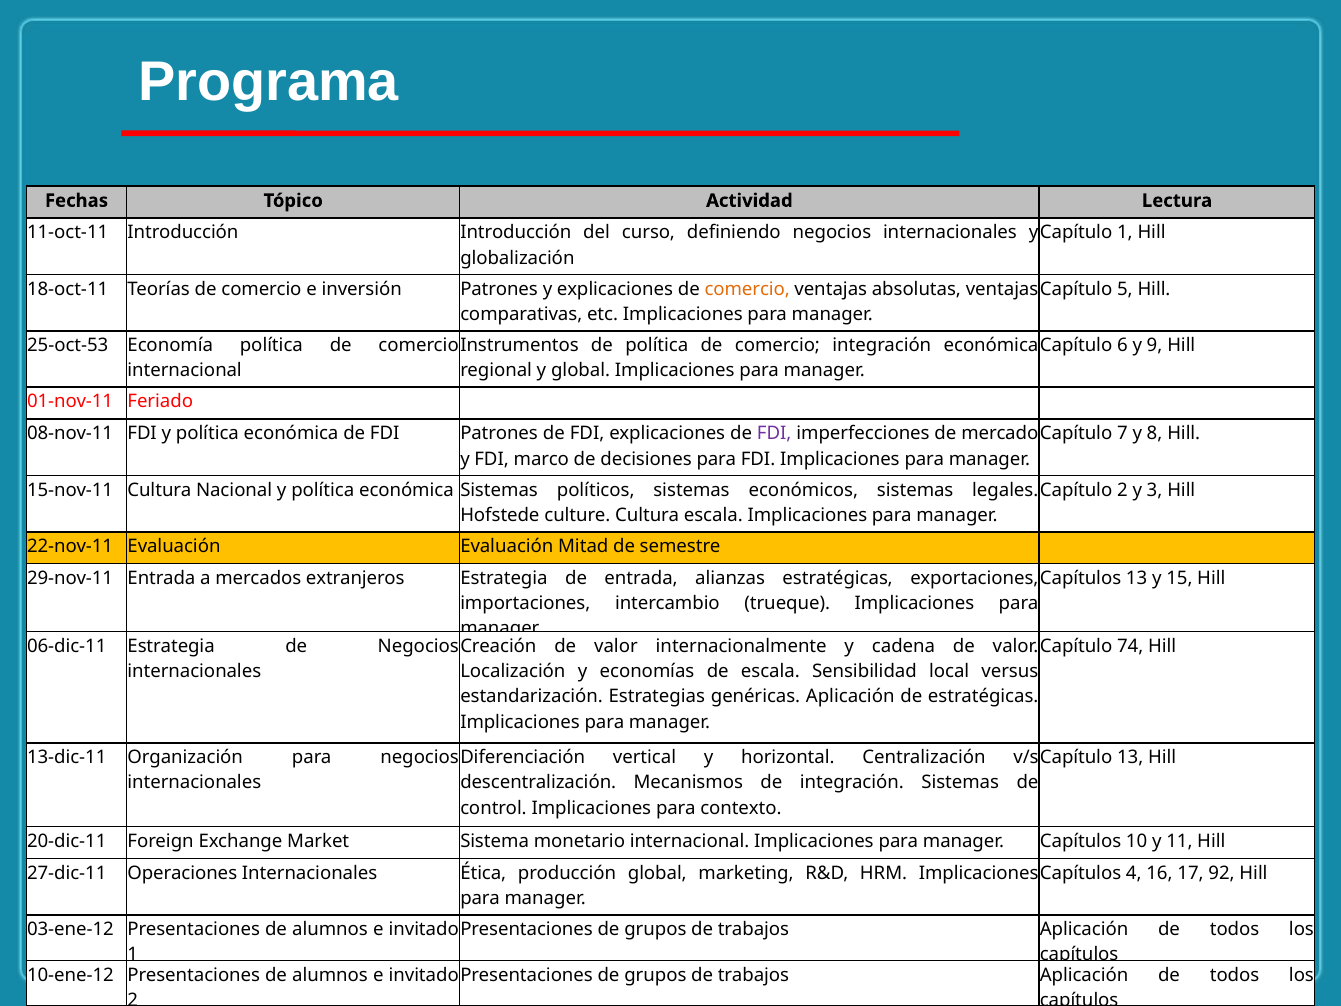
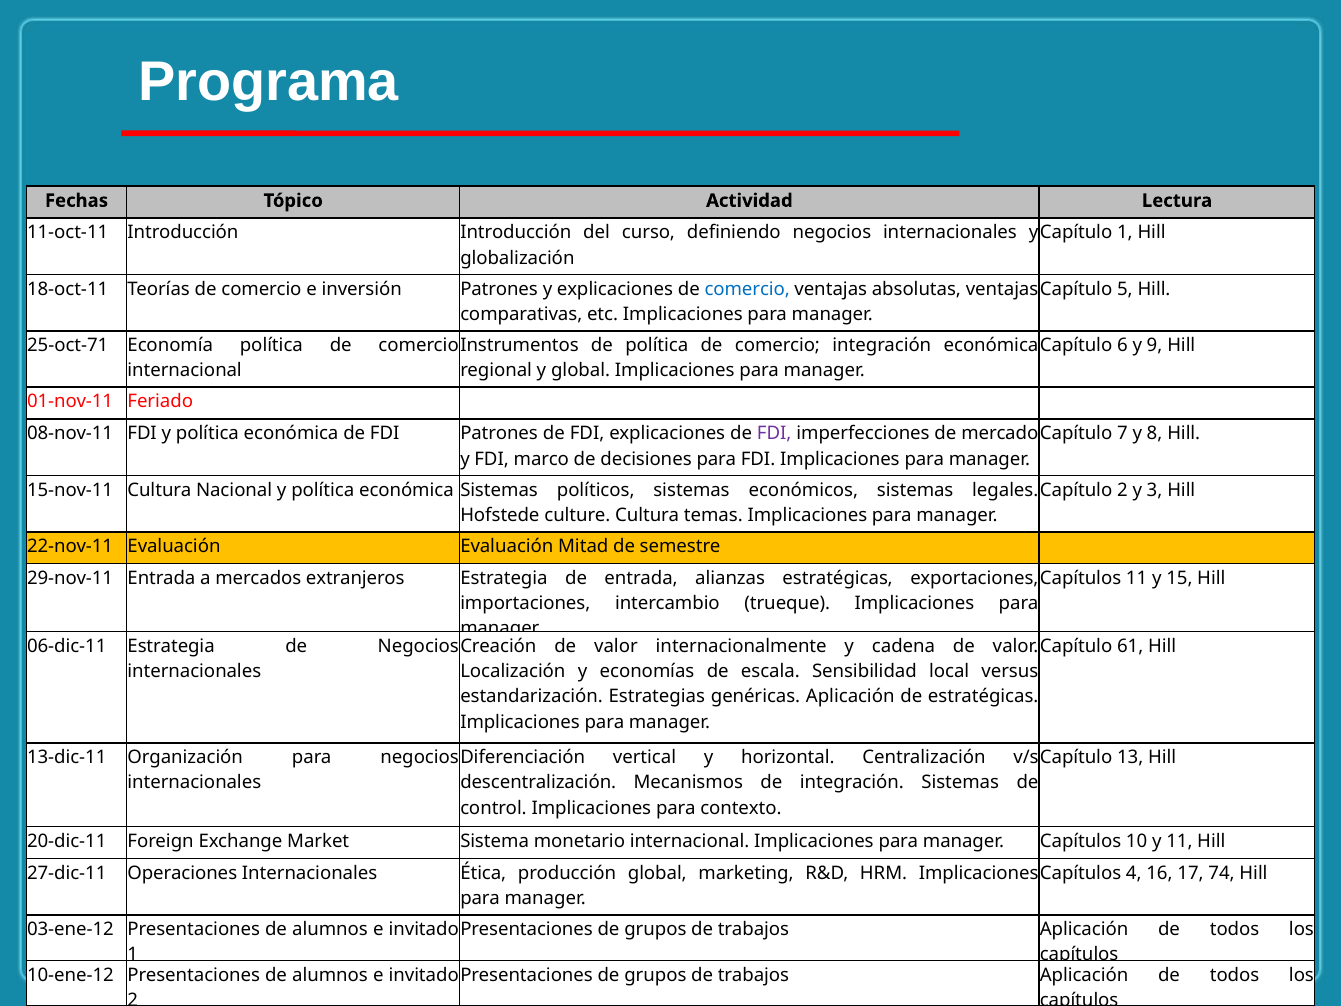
comercio colour: orange -> blue (747, 289)
25-oct-53: 25-oct-53 -> 25-oct-71 (68, 345)
Cultura escala: escala -> temas (713, 515)
Capítulos 13: 13 -> 11 (1137, 578)
74: 74 -> 61 (1130, 646)
92: 92 -> 74 (1222, 873)
